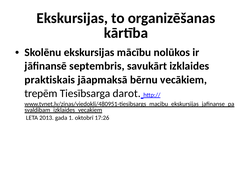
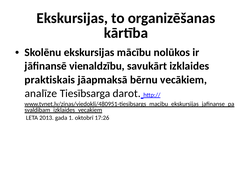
septembris: septembris -> vienaldzību (97, 66)
trepēm: trepēm -> analīze (41, 93)
